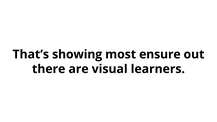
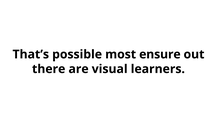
showing: showing -> possible (77, 54)
